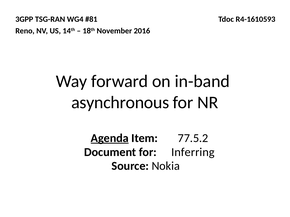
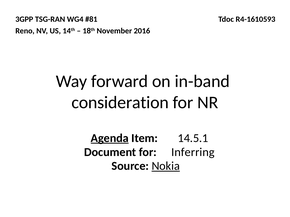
asynchronous: asynchronous -> consideration (120, 103)
77.5.2: 77.5.2 -> 14.5.1 (193, 138)
Nokia underline: none -> present (166, 166)
